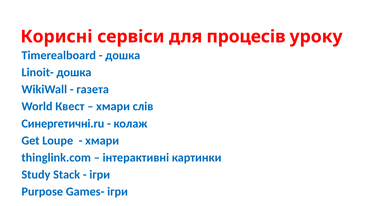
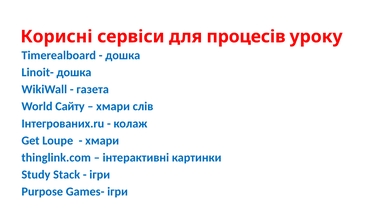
Квест: Квест -> Сайту (70, 107)
Синергетичні.ru: Синергетичні.ru -> Інтегрованих.ru (63, 124)
